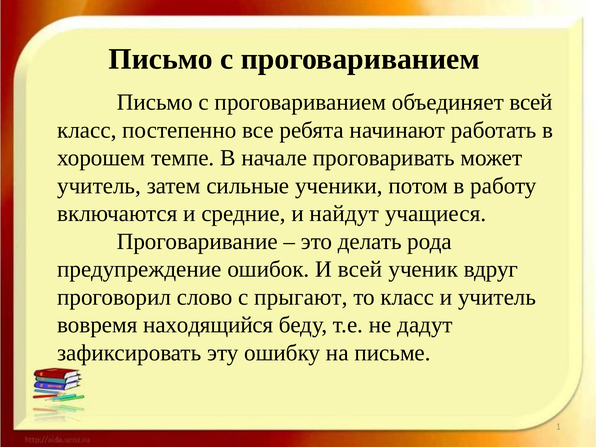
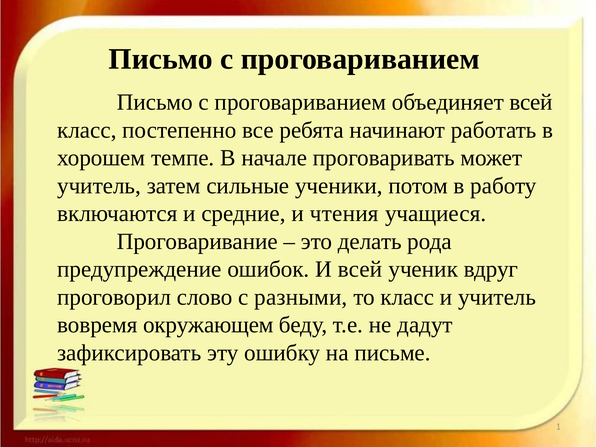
найдут: найдут -> чтения (344, 214)
прыгают: прыгают -> разными (301, 297)
находящийся: находящийся -> окружающем (208, 325)
